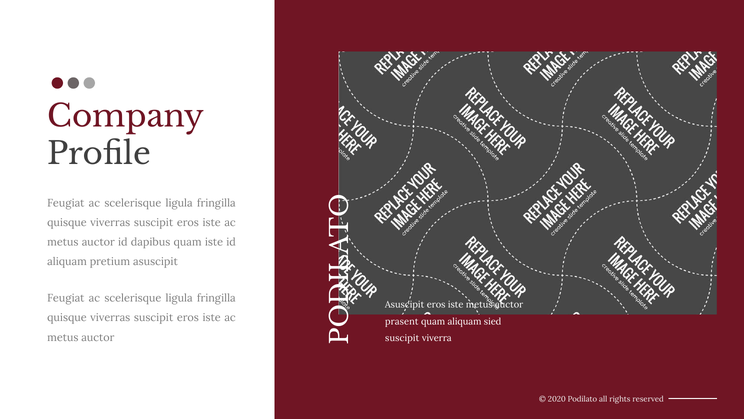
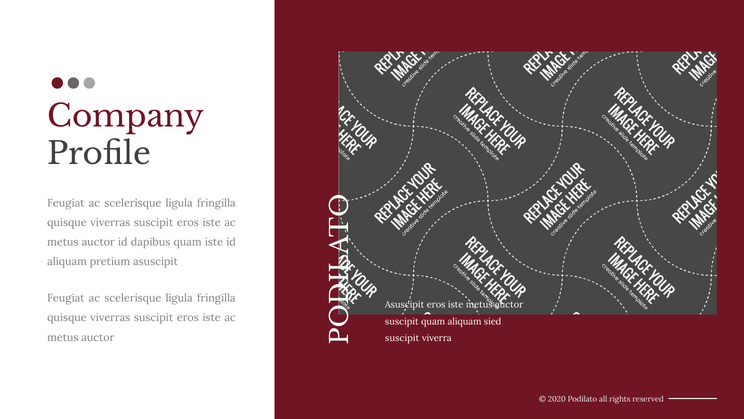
prasent: prasent -> suscipit (402, 321)
